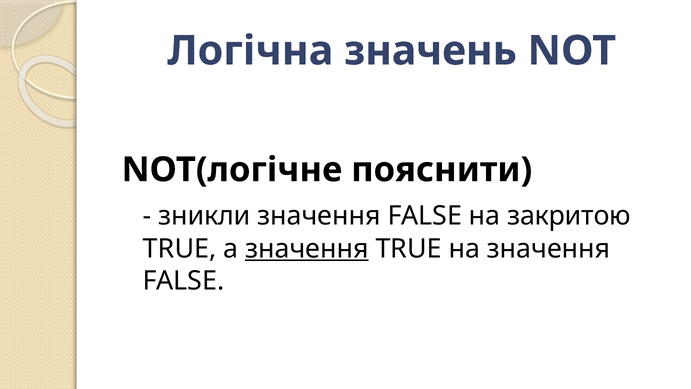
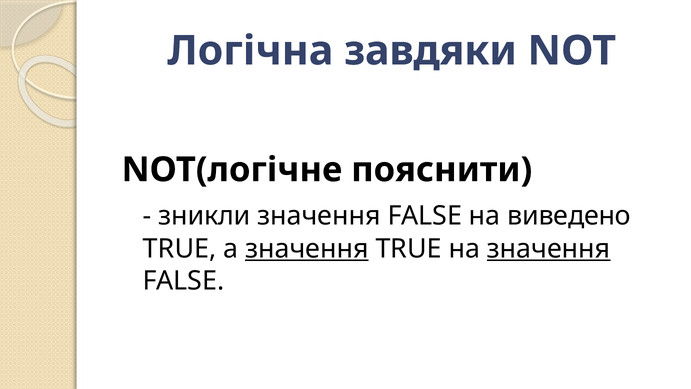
значень: значень -> завдяки (431, 51)
закритою: закритою -> виведено (569, 216)
значення underline: none -> present (549, 249)
